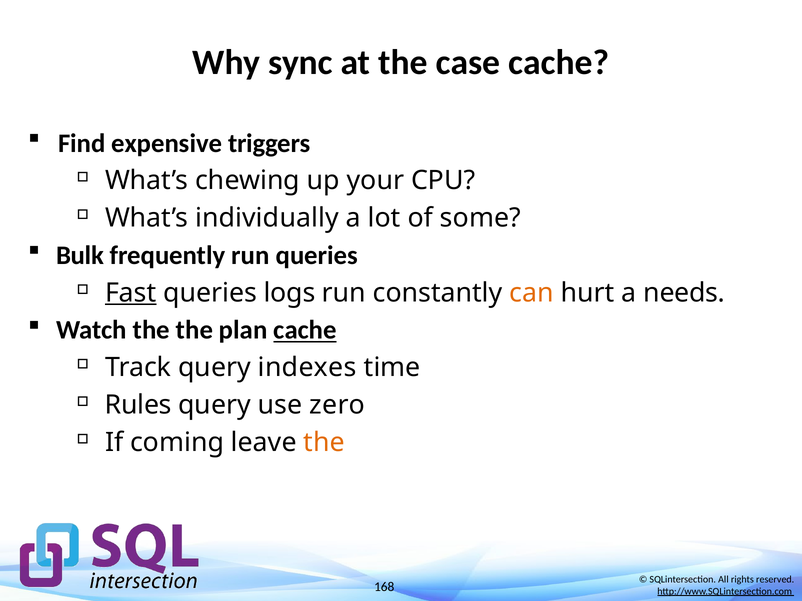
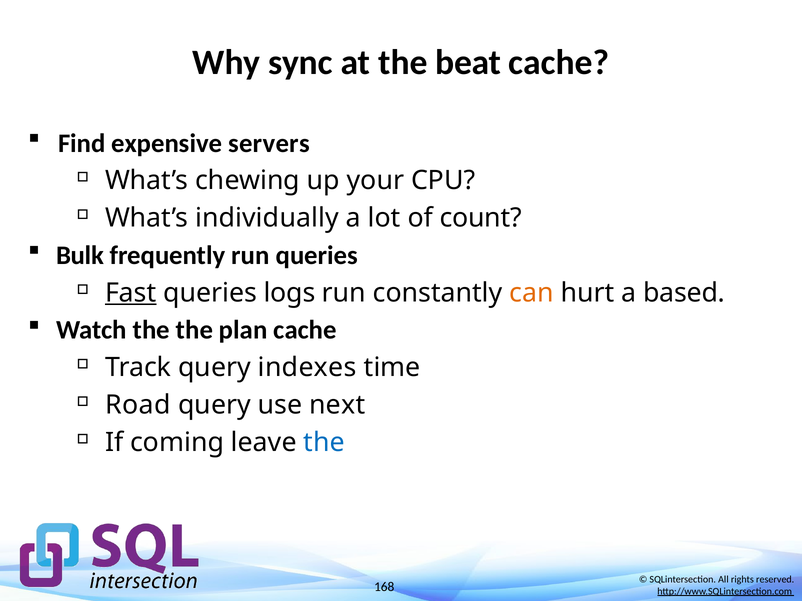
case: case -> beat (468, 63)
triggers: triggers -> servers (269, 143)
some: some -> count (481, 218)
needs: needs -> based (684, 293)
cache underline: present -> none (305, 330)
Rules: Rules -> Road (138, 405)
zero: zero -> next (337, 405)
the colour: orange -> blue (324, 443)
